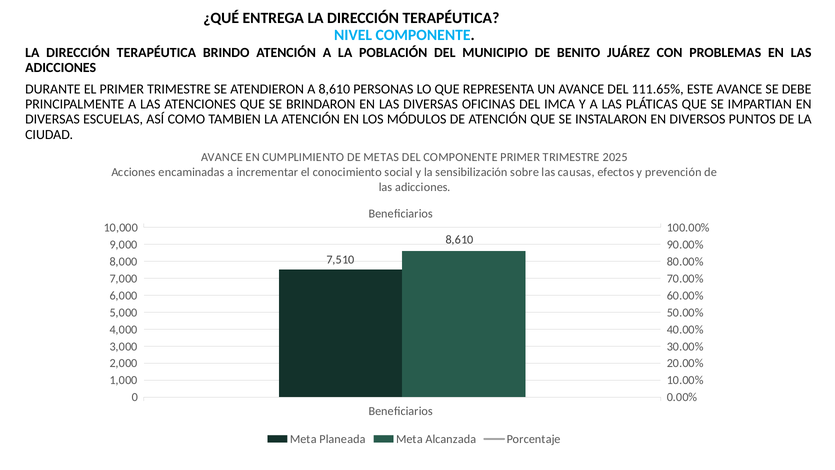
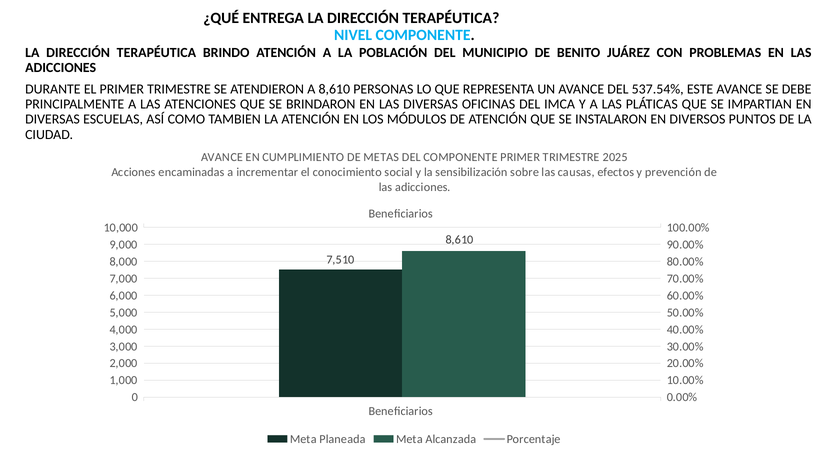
111.65%: 111.65% -> 537.54% (658, 89)
